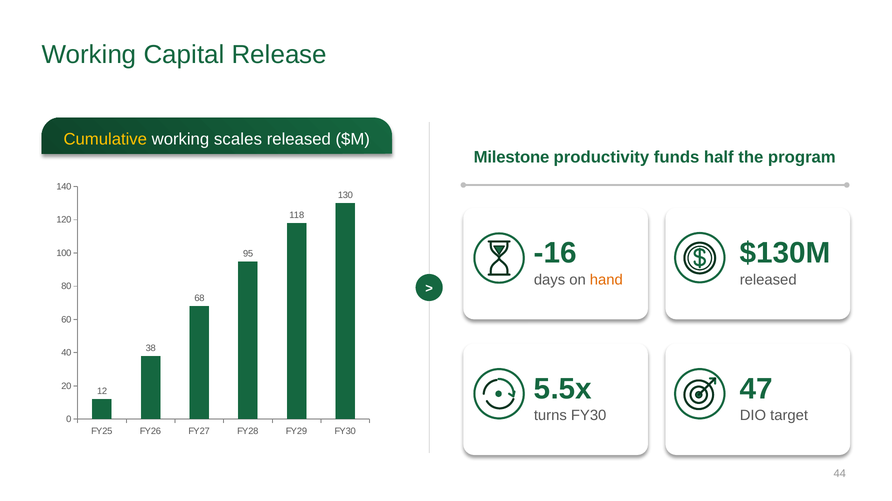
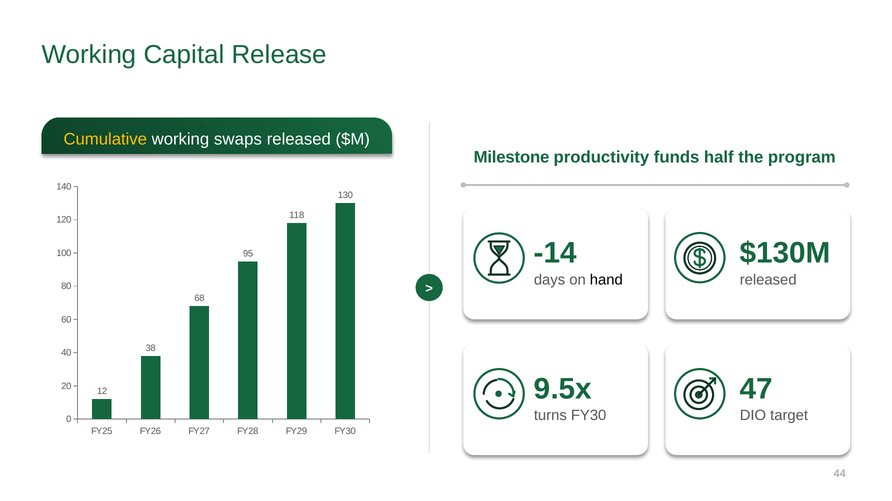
scales: scales -> swaps (238, 140)
-16: -16 -> -14 (555, 253)
hand colour: orange -> black (606, 280)
5.5x: 5.5x -> 9.5x (563, 389)
